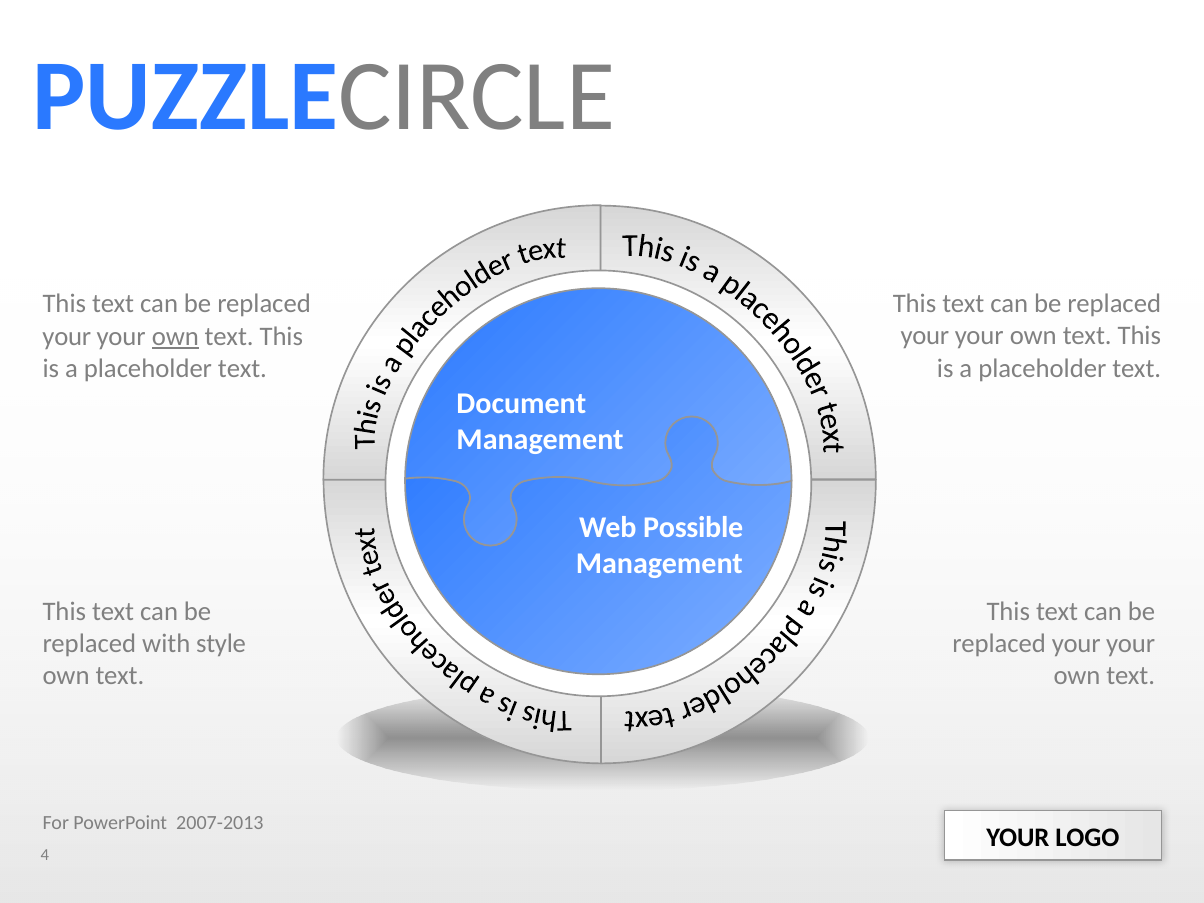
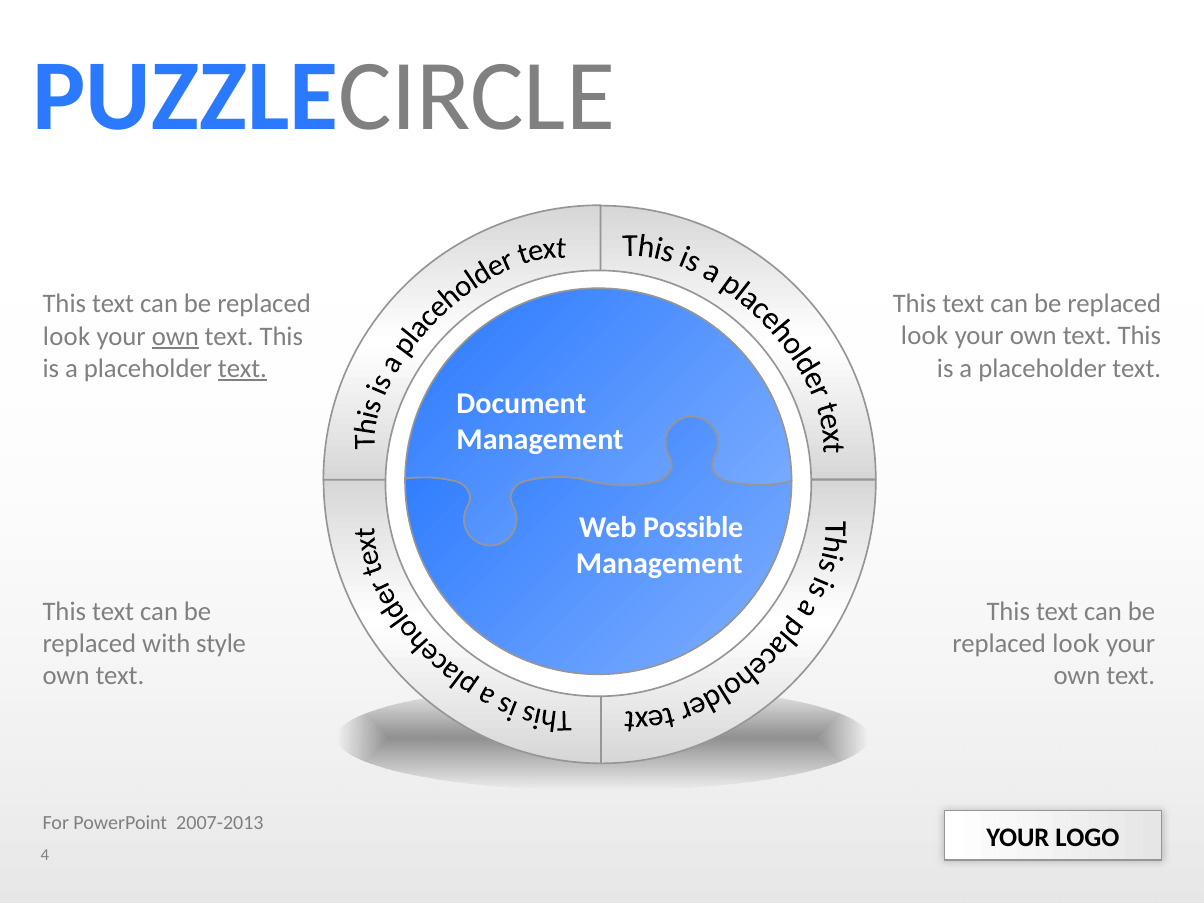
your: your -> look (67, 336)
your: your -> look (925, 336)
text underline: none -> present (242, 368)
your: your -> look (1076, 644)
